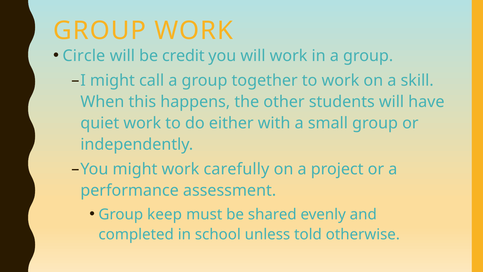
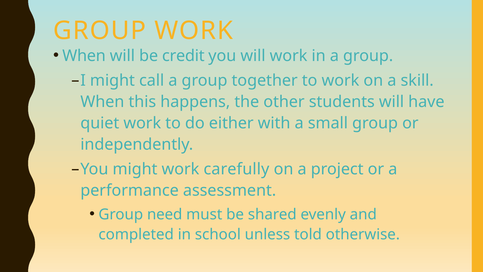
Circle: Circle -> When (84, 56)
keep: keep -> need (165, 214)
